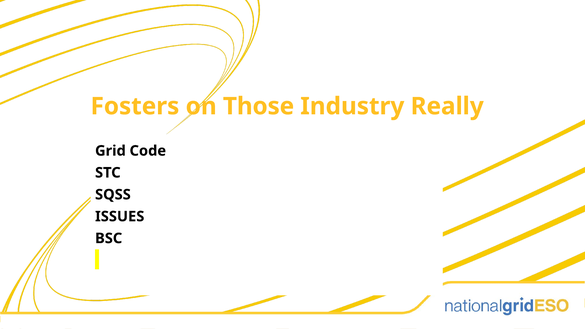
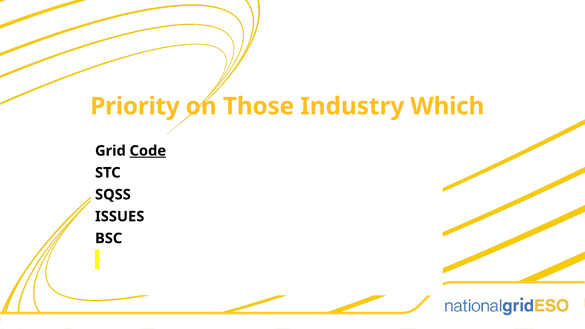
Fosters: Fosters -> Priority (135, 106)
Really: Really -> Which (447, 106)
Code underline: none -> present (148, 151)
